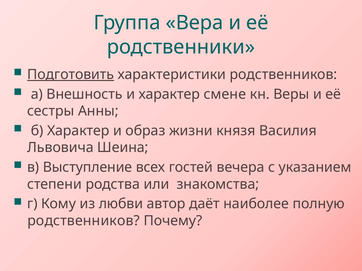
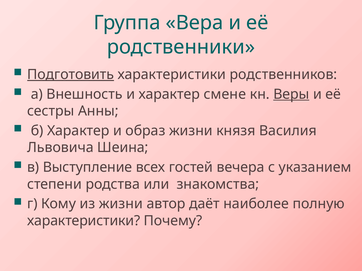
Веры underline: none -> present (291, 94)
из любви: любви -> жизни (121, 204)
родственников: родственников -> характеристики (84, 221)
